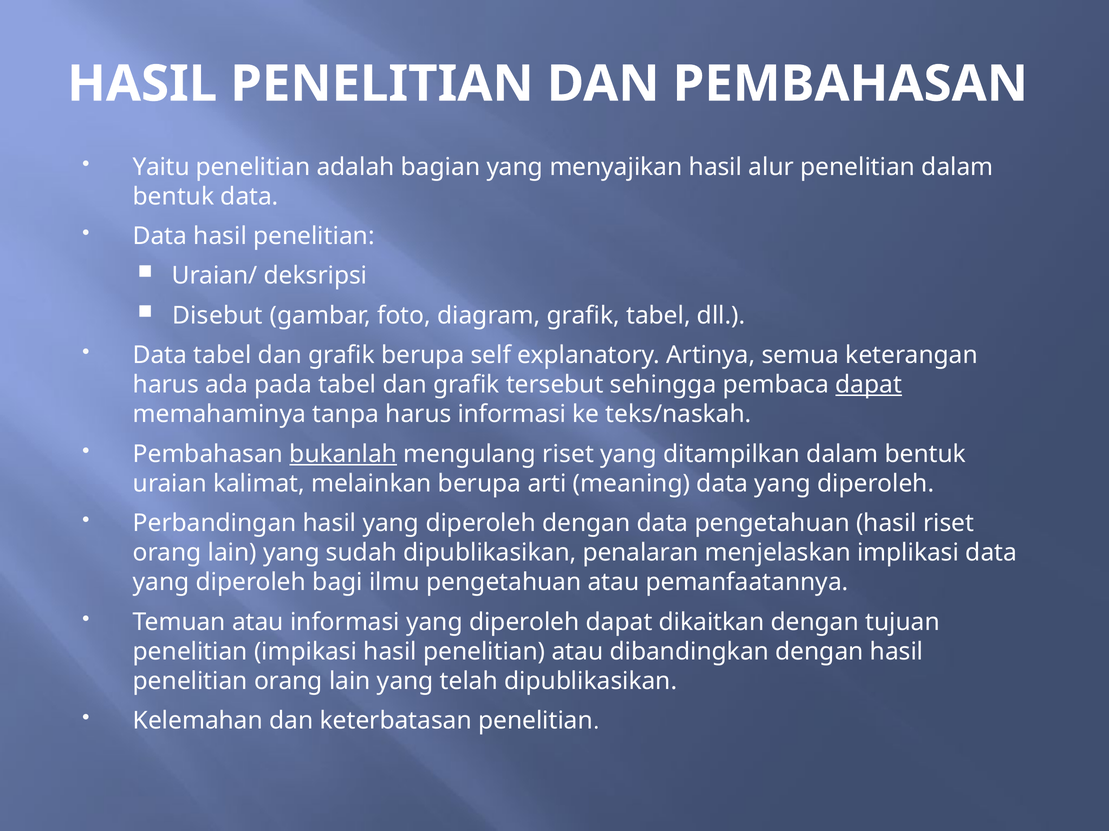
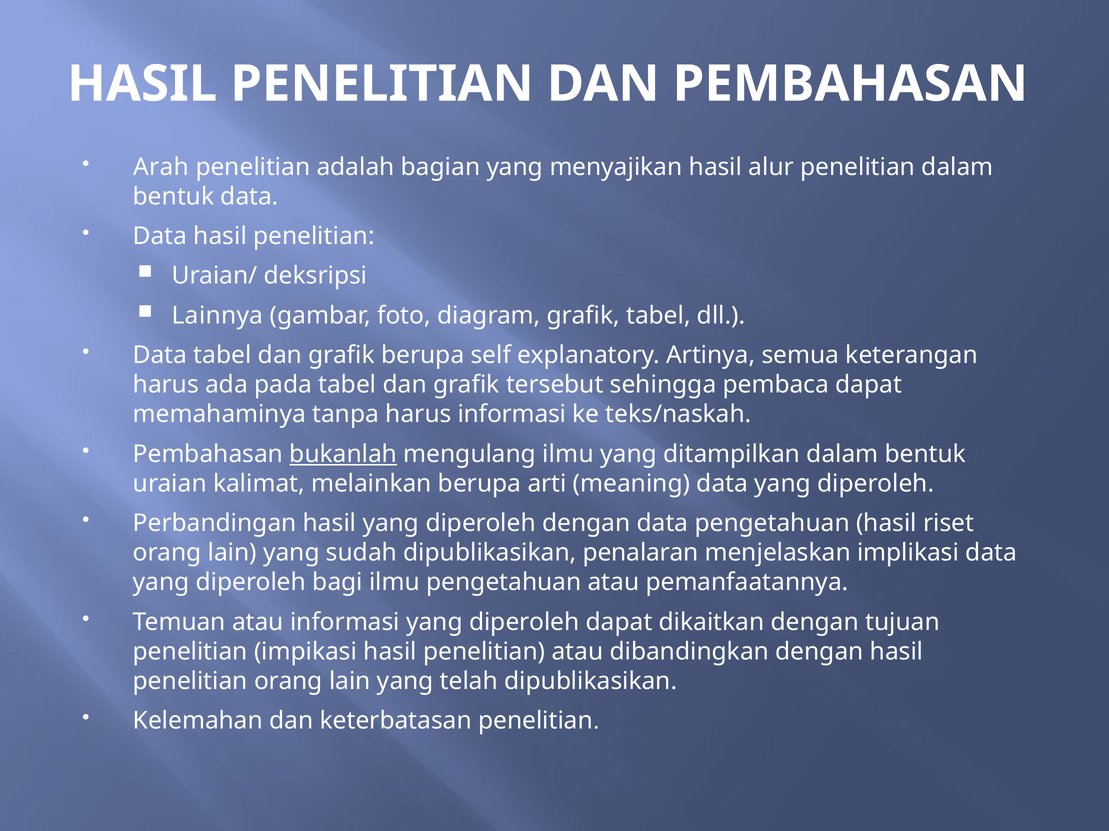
Yaitu: Yaitu -> Arah (161, 167)
Disebut: Disebut -> Lainnya (218, 316)
dapat underline: present -> none (869, 385)
mengulang riset: riset -> ilmu (568, 454)
